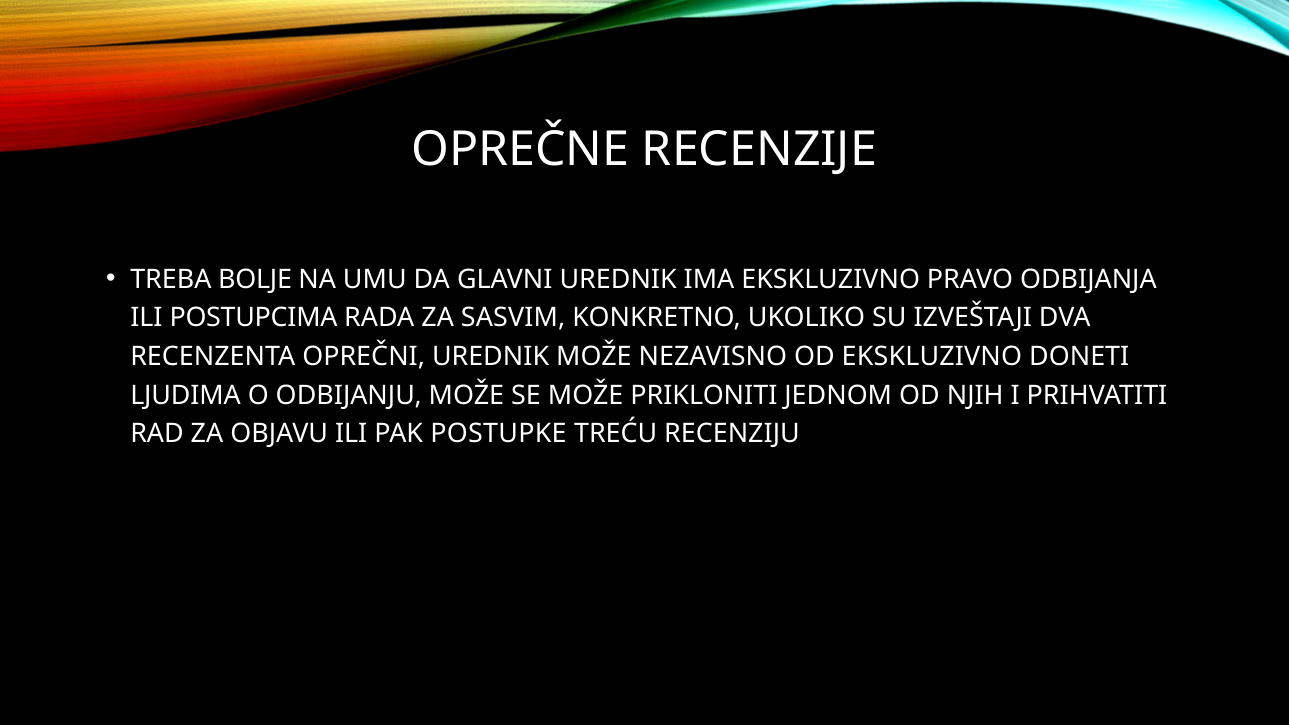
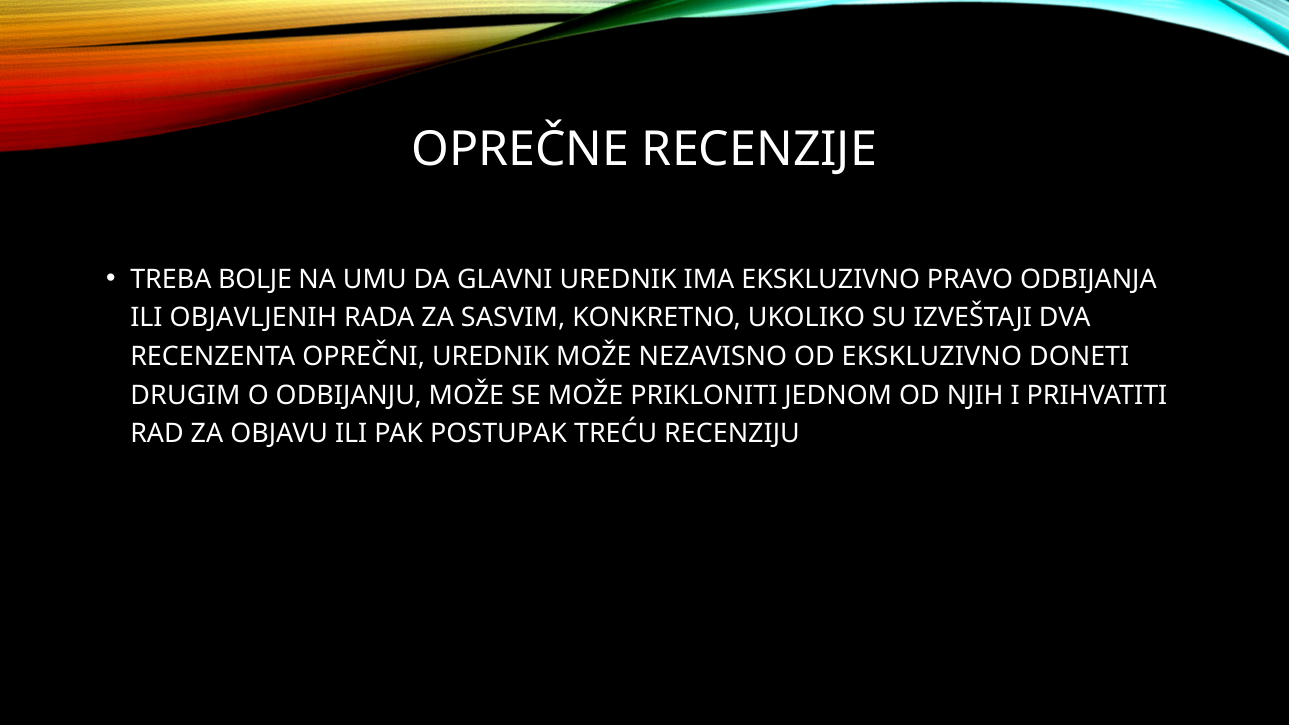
POSTUPCIMA: POSTUPCIMA -> OBJAVLJENIH (253, 318)
LJUDIMA: LJUDIMA -> DRUGIM (185, 395)
POSTUPKE: POSTUPKE -> POSTUPAK (499, 434)
